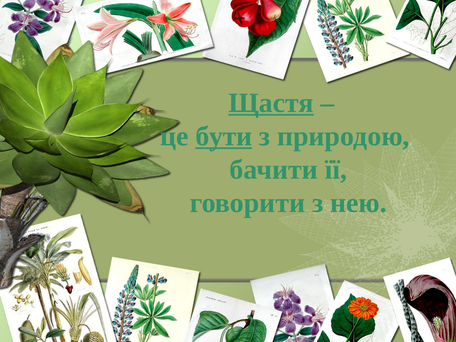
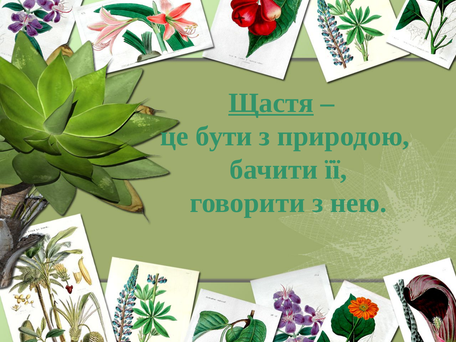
бути underline: present -> none (224, 136)
